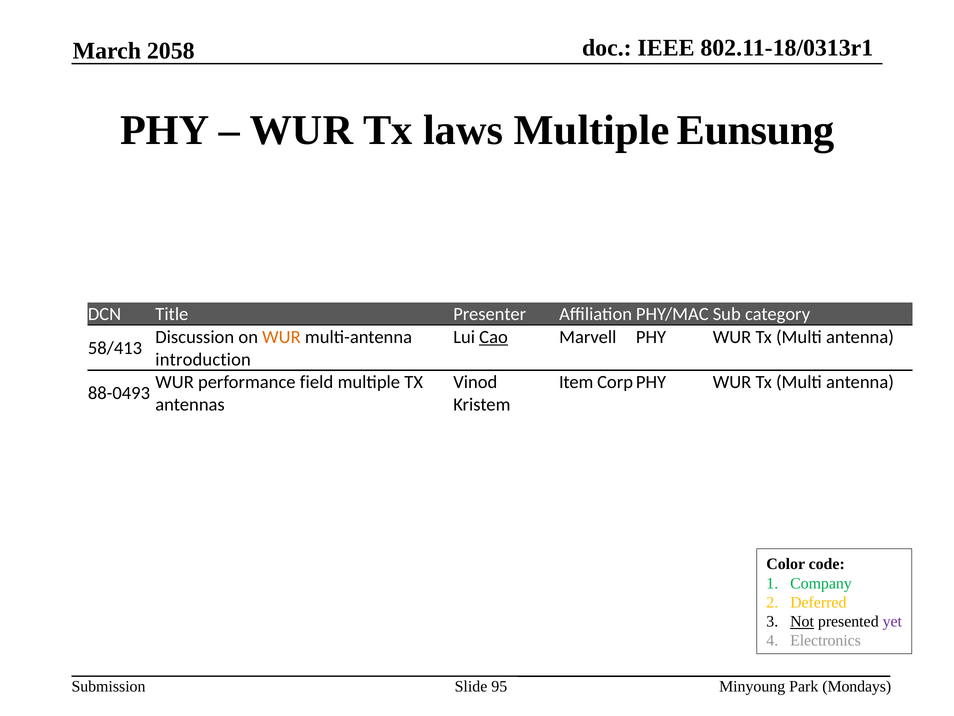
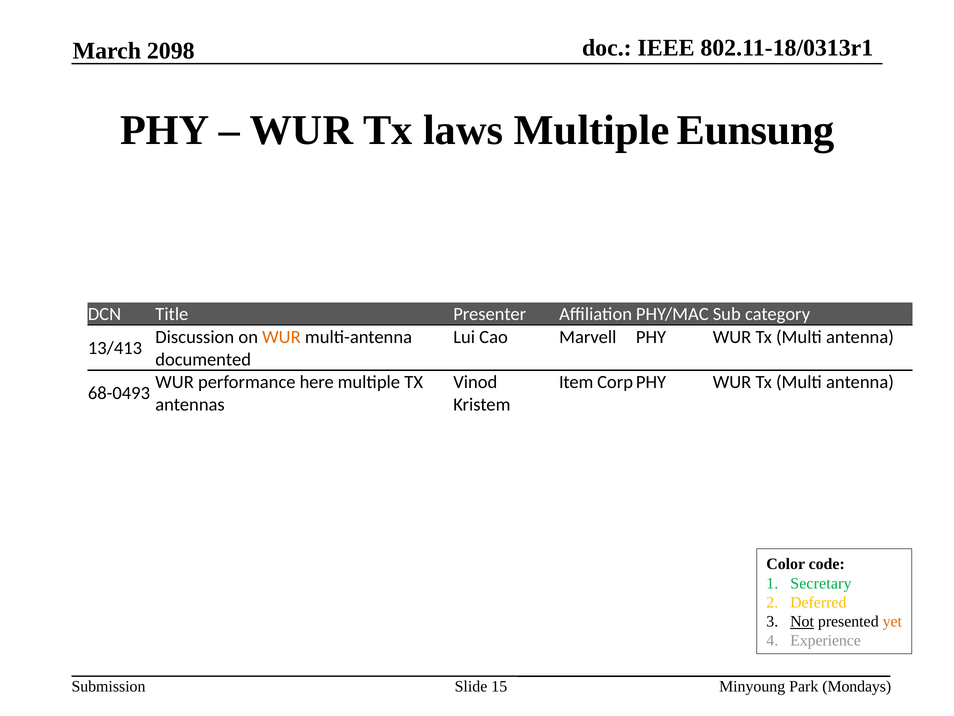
2058: 2058 -> 2098 (171, 51)
Cao underline: present -> none (494, 337)
58/413: 58/413 -> 13/413 (115, 348)
introduction: introduction -> documented (203, 359)
field: field -> here (317, 382)
88-0493: 88-0493 -> 68-0493 (119, 393)
Company: Company -> Secretary (821, 583)
yet colour: purple -> orange (892, 621)
Electronics: Electronics -> Experience (826, 640)
95: 95 -> 15 (499, 686)
